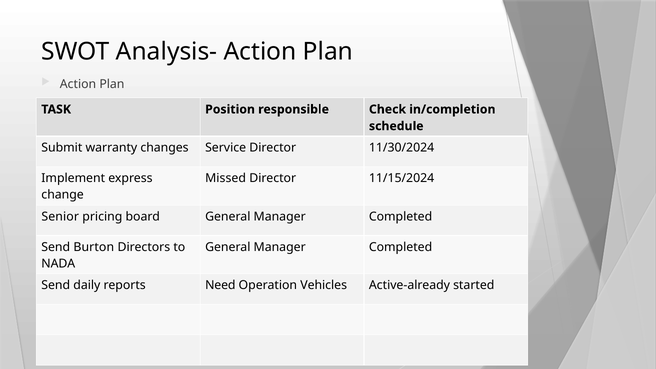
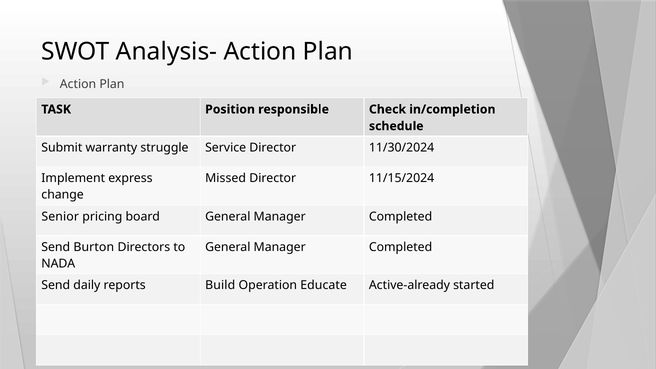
changes: changes -> struggle (164, 148)
Need: Need -> Build (220, 285)
Vehicles: Vehicles -> Educate (324, 285)
